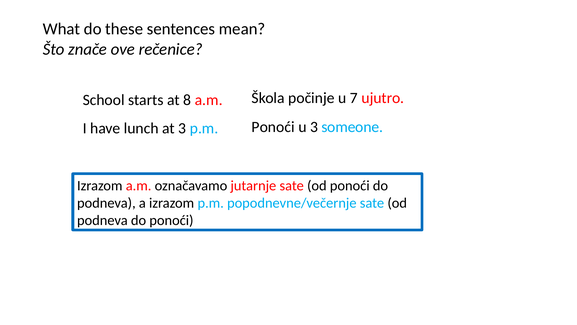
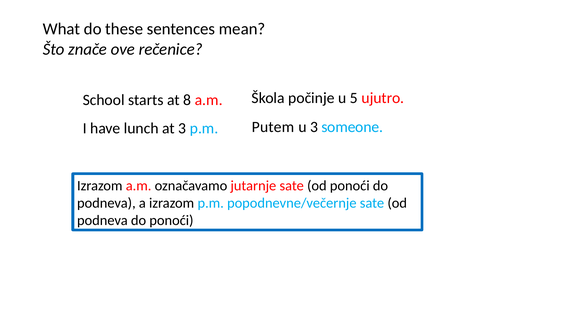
7: 7 -> 5 (354, 98)
Ponoći: Ponoći -> Putem (273, 127)
